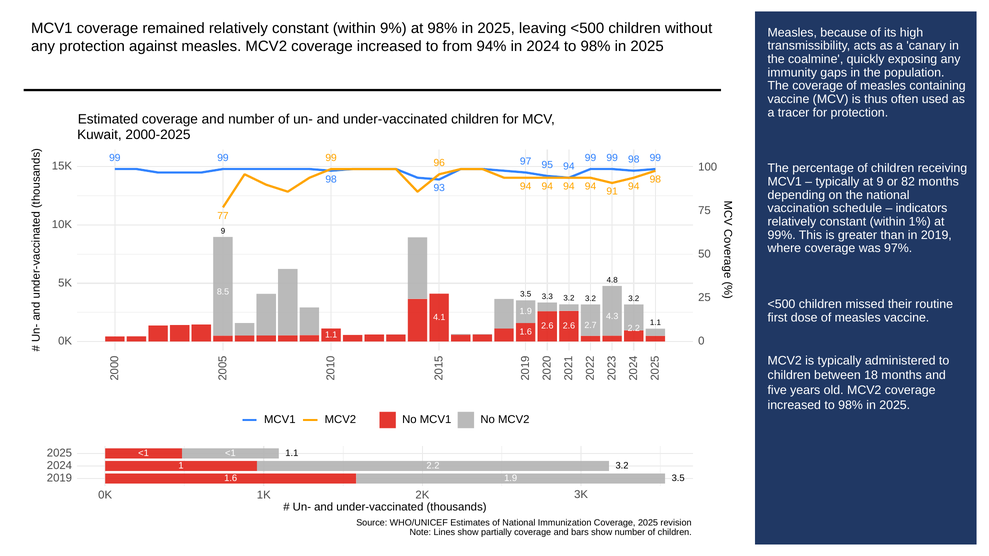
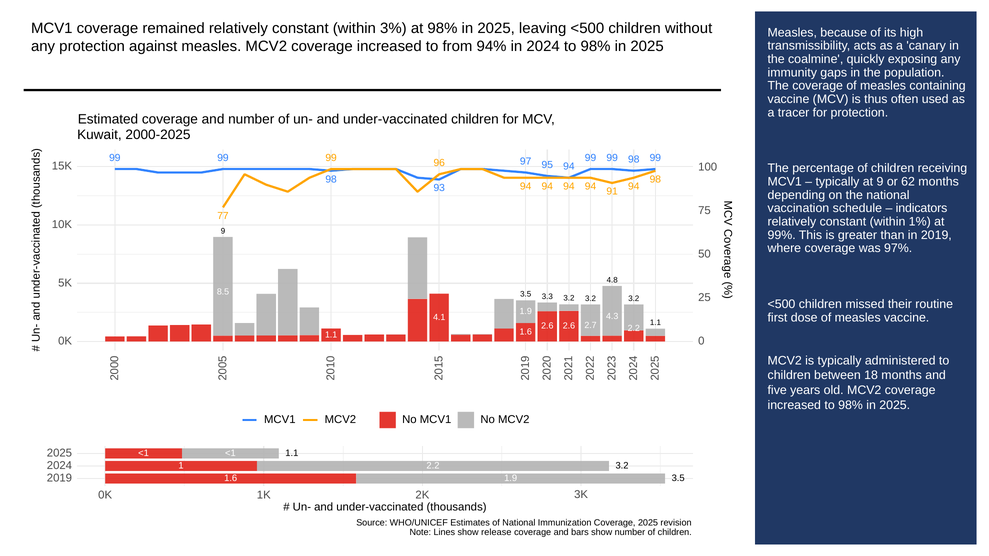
9%: 9% -> 3% (393, 29)
82: 82 -> 62 (908, 182)
partially: partially -> release (496, 533)
